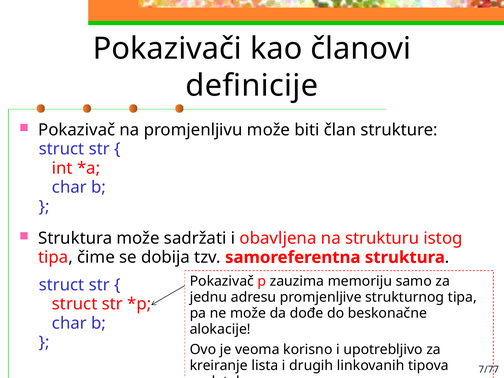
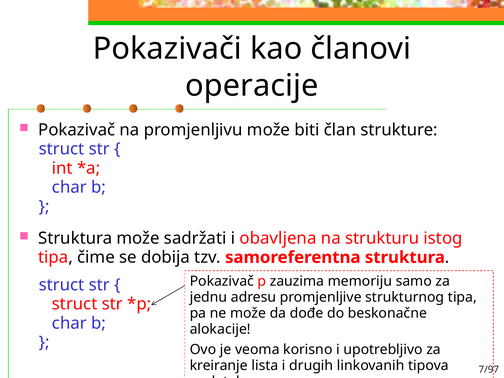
definicije: definicije -> operacije (252, 86)
7/77: 7/77 -> 7/97 (489, 370)
